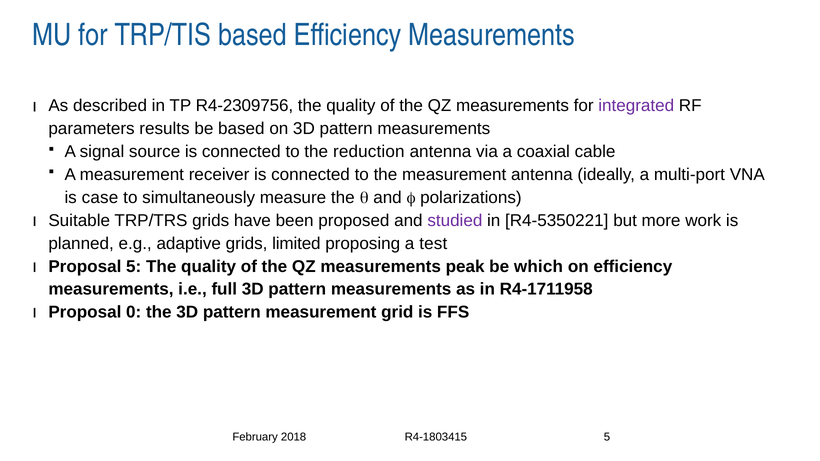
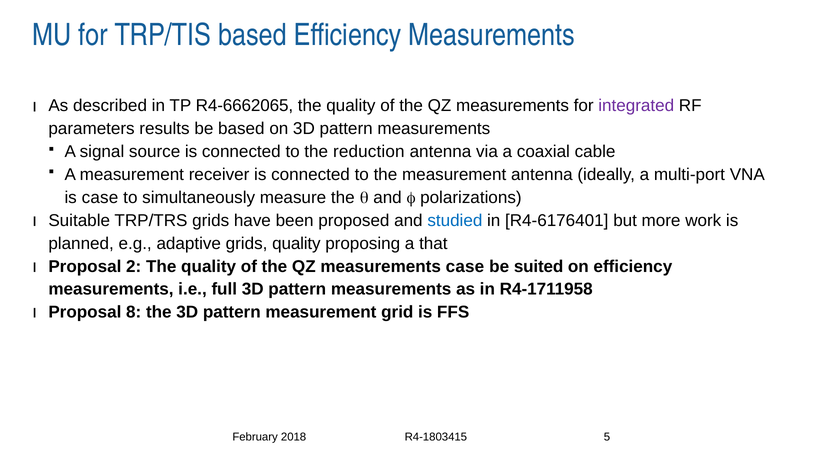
R4-2309756: R4-2309756 -> R4-6662065 (244, 106)
studied colour: purple -> blue (455, 221)
R4-5350221: R4-5350221 -> R4-6176401 (557, 221)
grids limited: limited -> quality (296, 244)
test: test -> that (433, 244)
Proposal 5: 5 -> 2 (134, 267)
measurements peak: peak -> case (465, 267)
which: which -> suited (539, 267)
0: 0 -> 8 (134, 312)
